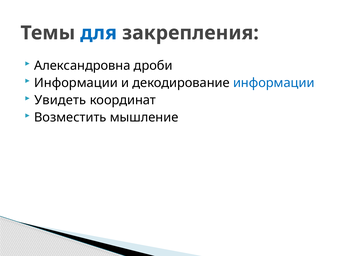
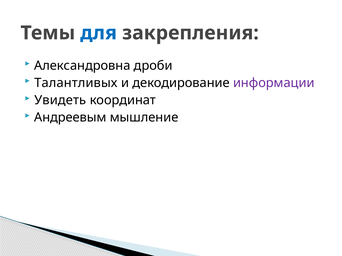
Информации: Информации -> Талантливых (76, 83)
информации colour: blue -> purple (274, 83)
Возместить: Возместить -> Андреевым (70, 118)
